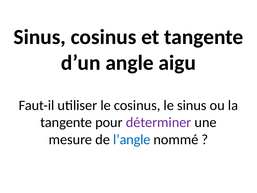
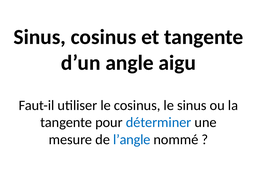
déterminer colour: purple -> blue (159, 122)
